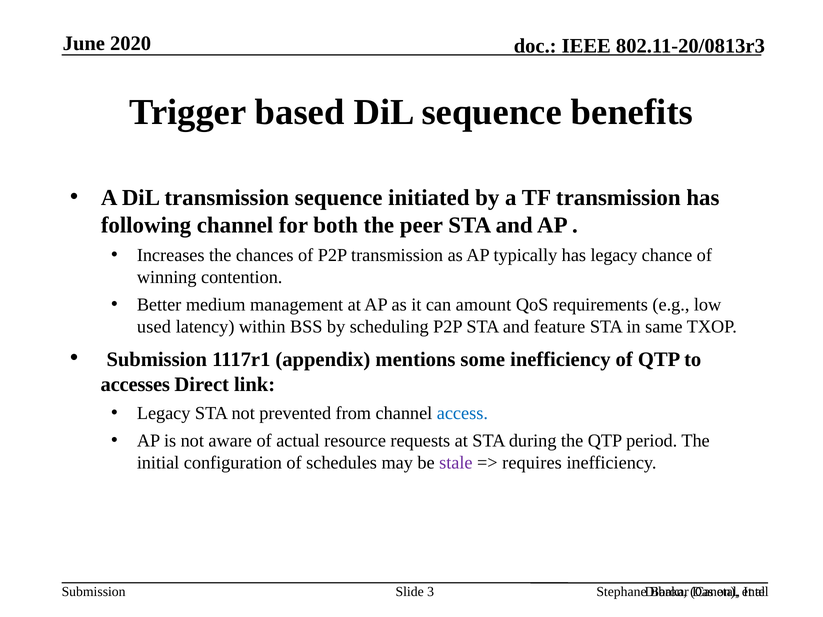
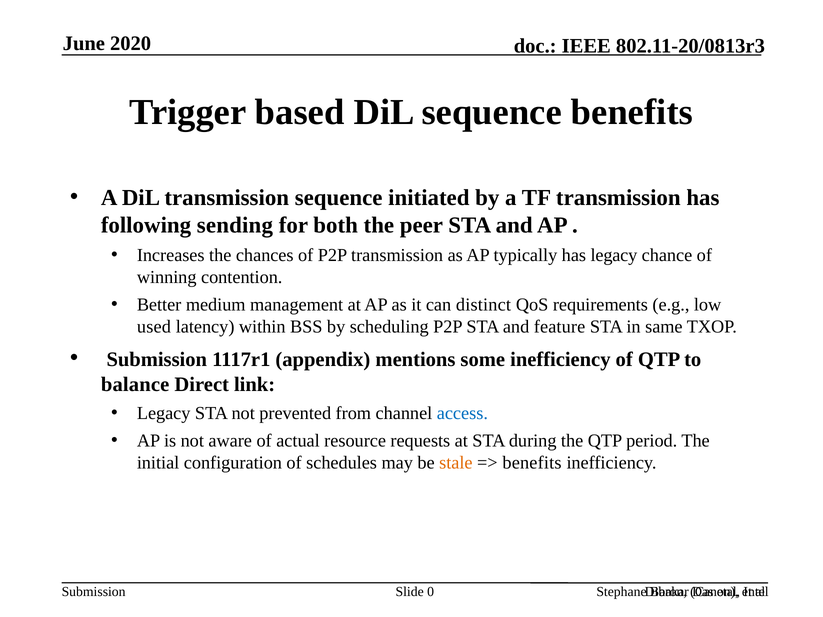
following channel: channel -> sending (235, 225)
amount: amount -> distinct (483, 305)
accesses: accesses -> balance (135, 385)
stale colour: purple -> orange (456, 463)
requires: requires -> benefits (532, 463)
3: 3 -> 0 (431, 592)
